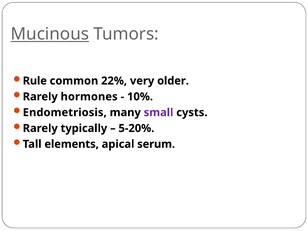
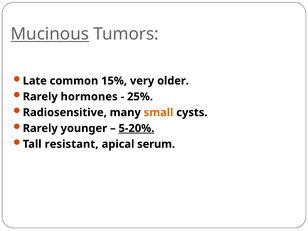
Rule: Rule -> Late (35, 81)
22%: 22% -> 15% (114, 81)
10%: 10% -> 25% (140, 97)
Endometriosis: Endometriosis -> Radiosensitive (65, 112)
small colour: purple -> orange (159, 112)
typically: typically -> younger (84, 128)
5-20% underline: none -> present (136, 128)
elements: elements -> resistant (72, 144)
